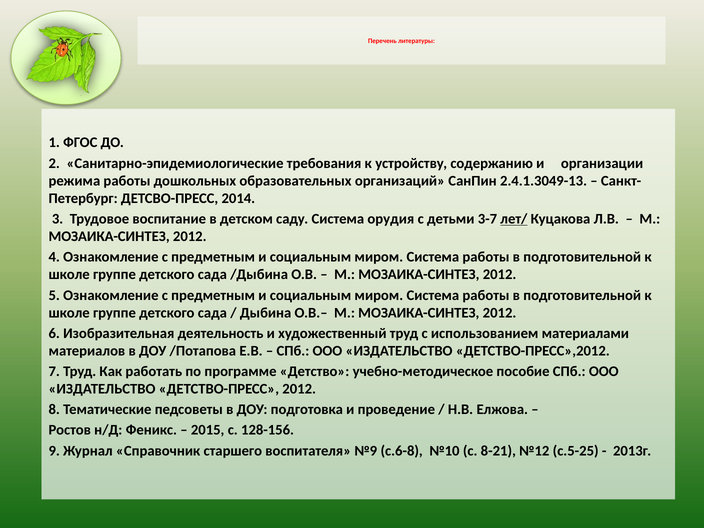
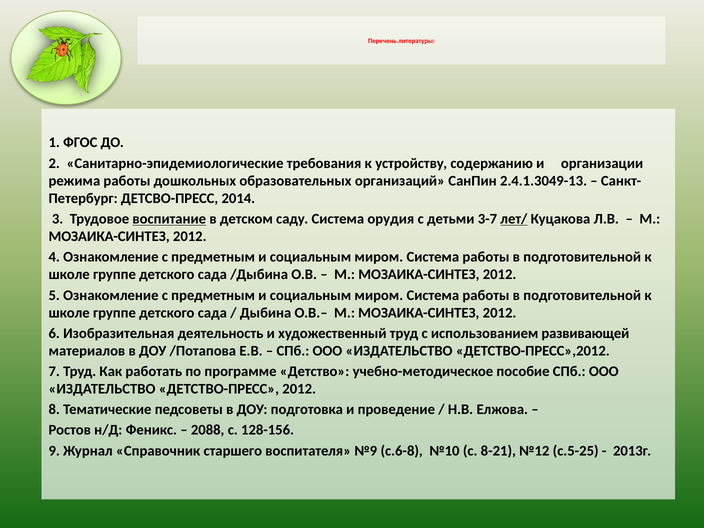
воспитание underline: none -> present (169, 219)
материалами: материалами -> развивающей (585, 333)
2015: 2015 -> 2088 (208, 430)
